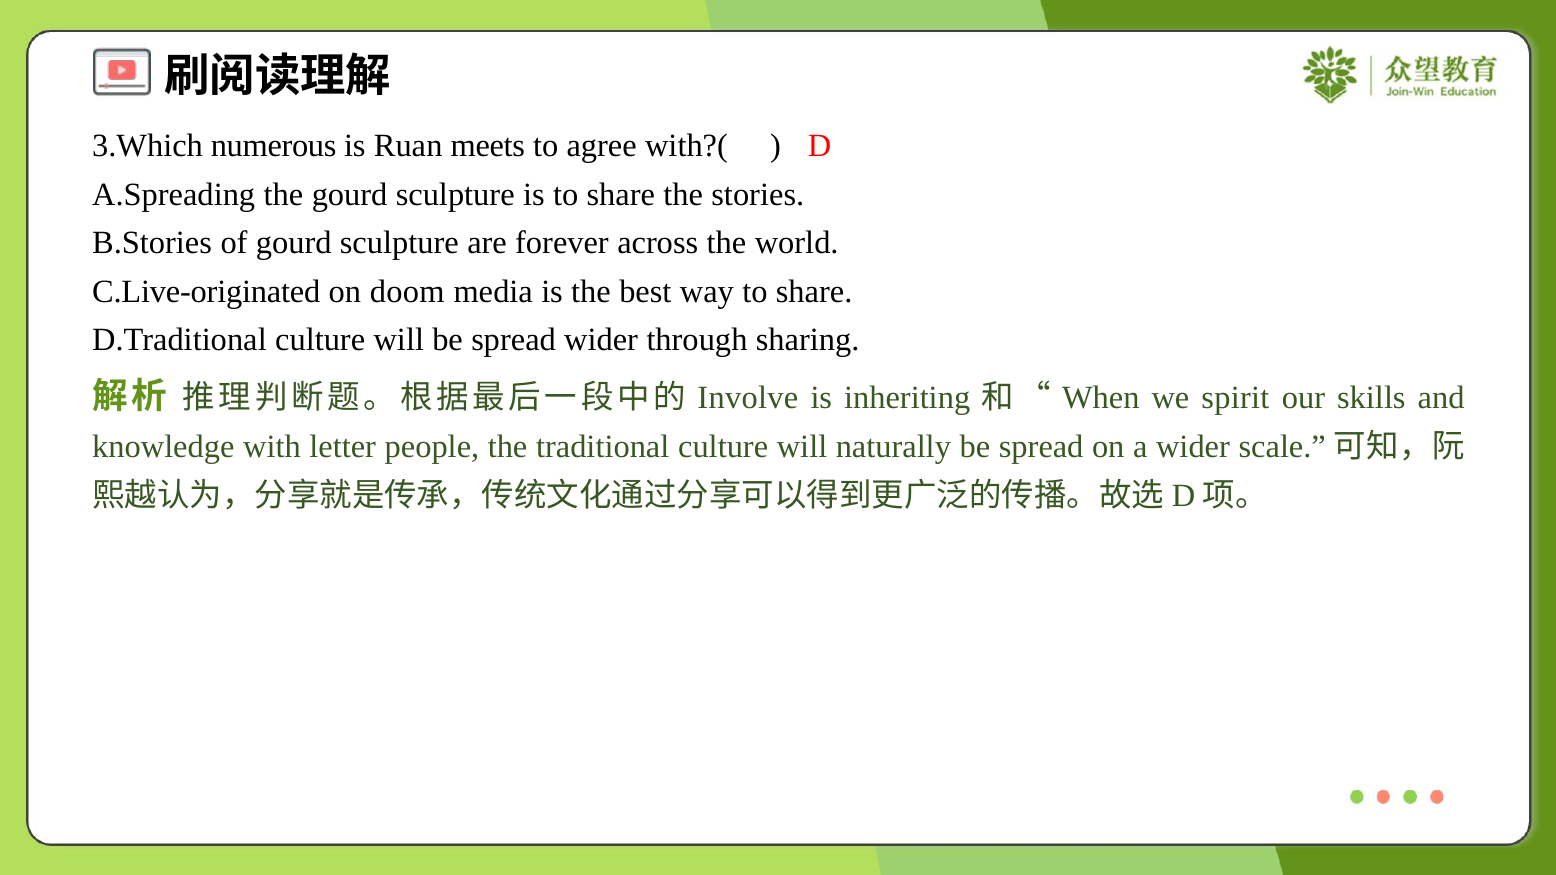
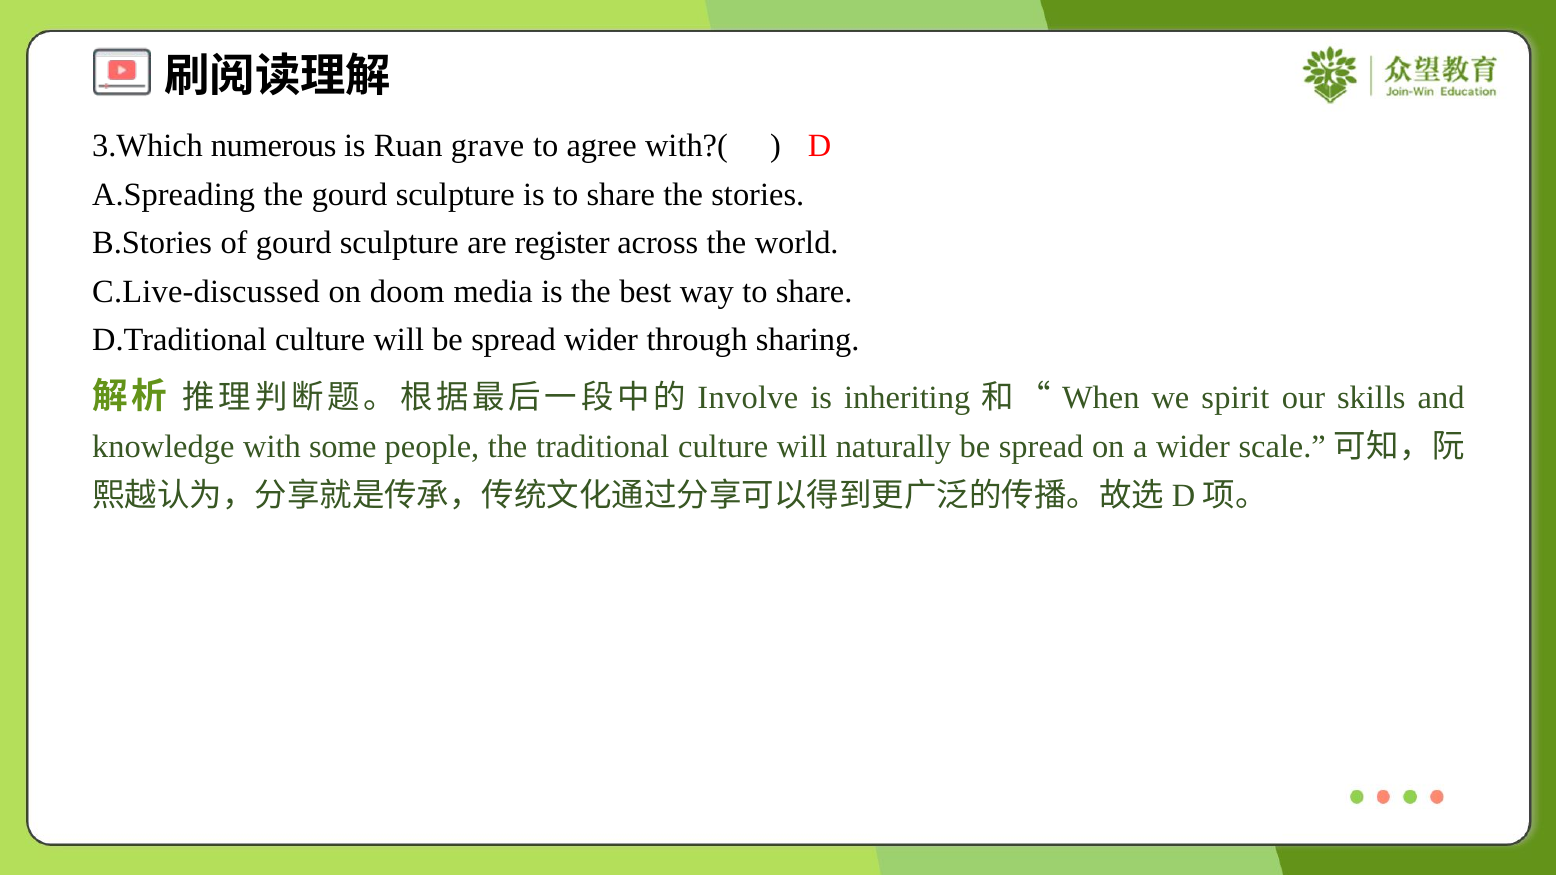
meets: meets -> grave (488, 146)
forever: forever -> register (562, 243)
C.Live-originated: C.Live-originated -> C.Live-discussed (206, 292)
letter: letter -> some (343, 447)
